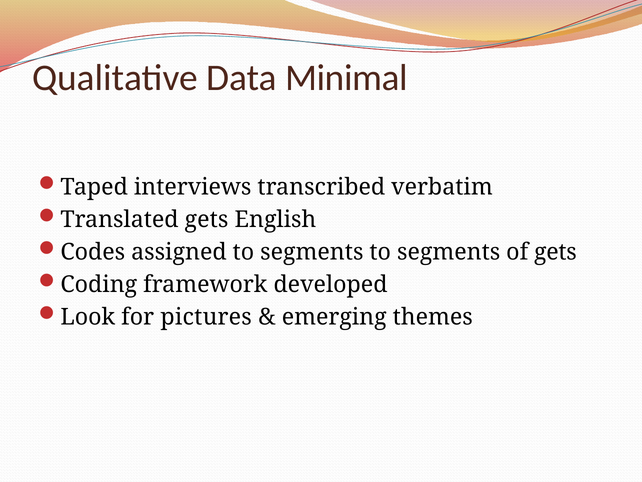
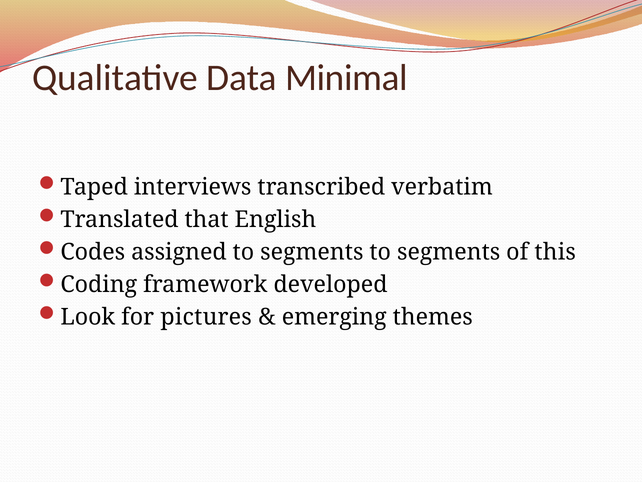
Translated gets: gets -> that (207, 219)
of gets: gets -> this (555, 252)
